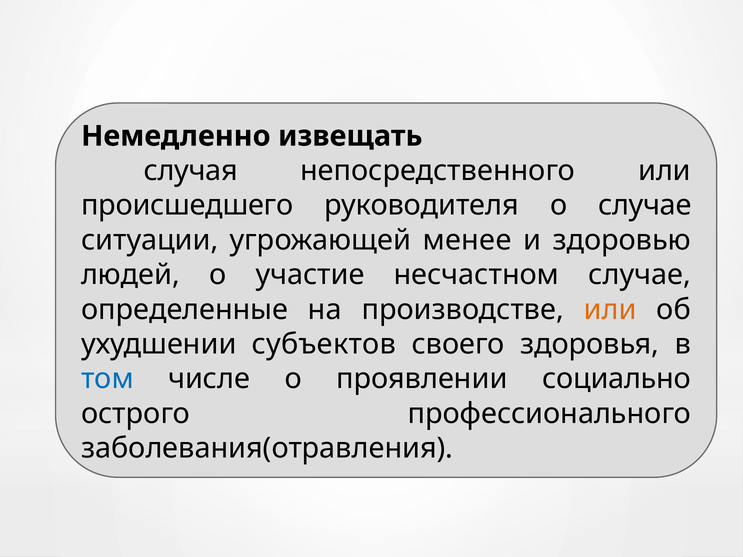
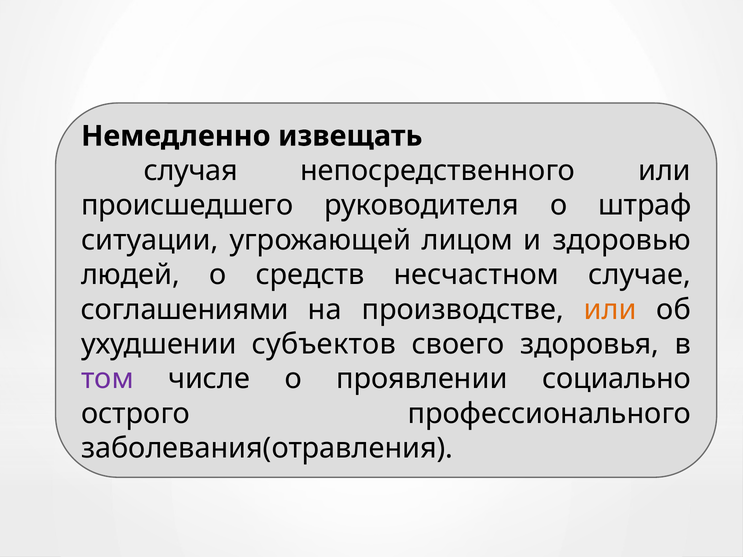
о случае: случае -> штраф (645, 206)
менее: менее -> лицом (467, 240)
участие: участие -> средств (310, 275)
определенные: определенные -> соглашениями (185, 310)
том colour: blue -> purple (107, 379)
